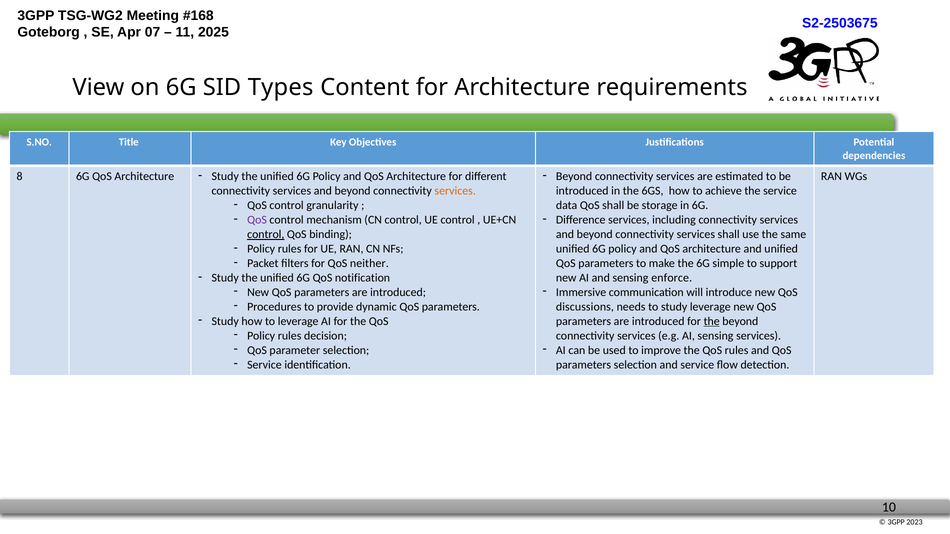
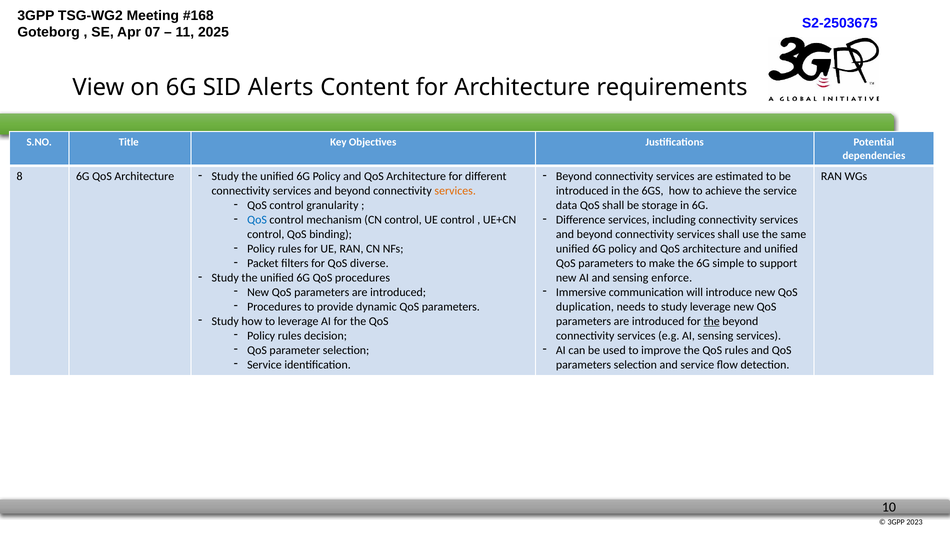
Types: Types -> Alerts (281, 88)
QoS colour: purple -> blue (257, 220)
control underline: present -> none (266, 235)
neither: neither -> diverse (369, 264)
QoS notification: notification -> procedures (362, 278)
discussions: discussions -> duplication (585, 307)
